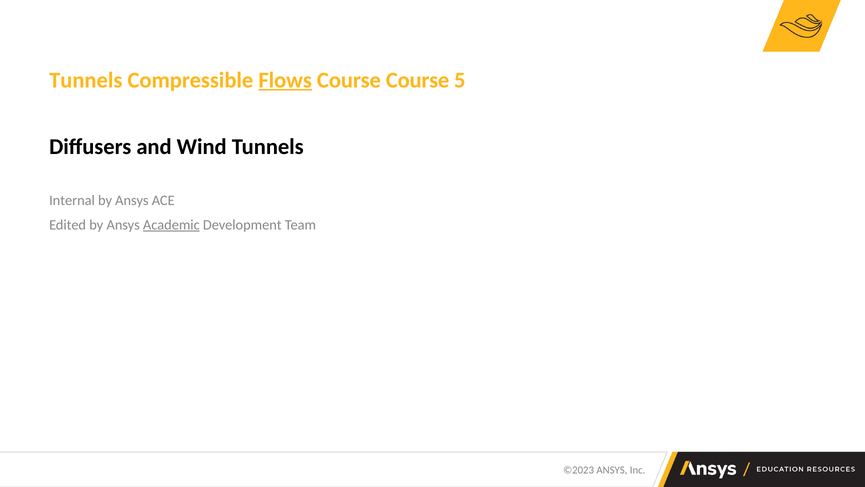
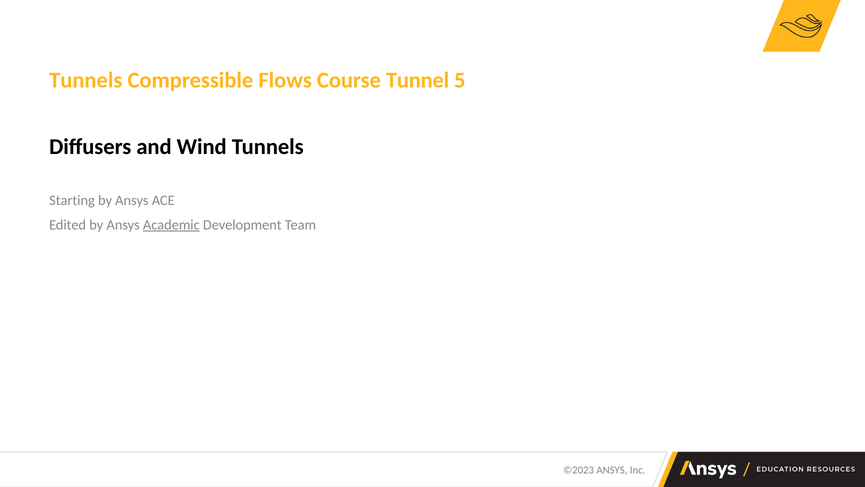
Flows underline: present -> none (285, 80)
Course Course: Course -> Tunnel (418, 80)
Internal: Internal -> Starting (72, 200)
